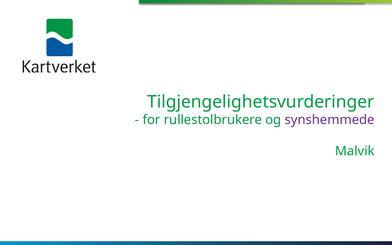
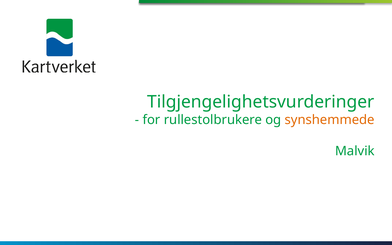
synshemmede colour: purple -> orange (330, 120)
